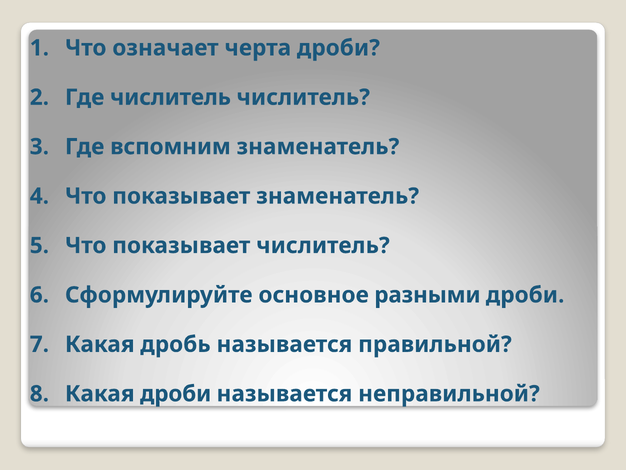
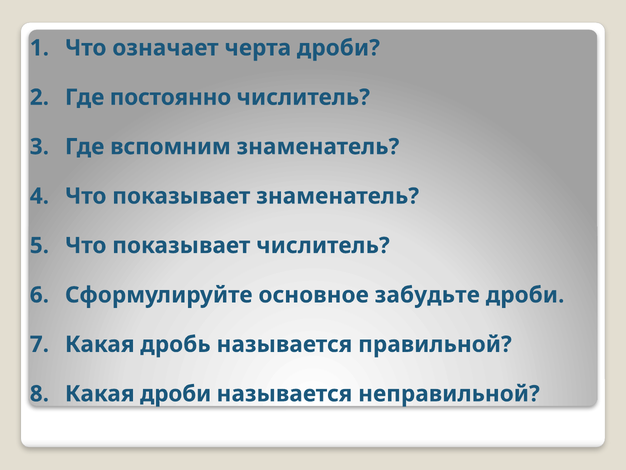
Где числитель: числитель -> постоянно (170, 97)
разными: разными -> забудьте (427, 295)
